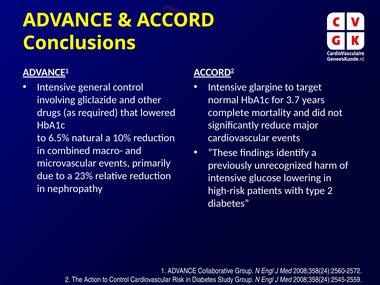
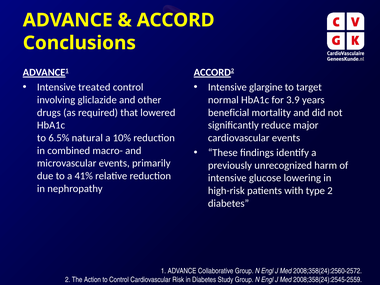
general: general -> treated (94, 87)
3.7: 3.7 -> 3.9 (293, 100)
complete: complete -> beneficial (229, 113)
23%: 23% -> 41% (84, 176)
